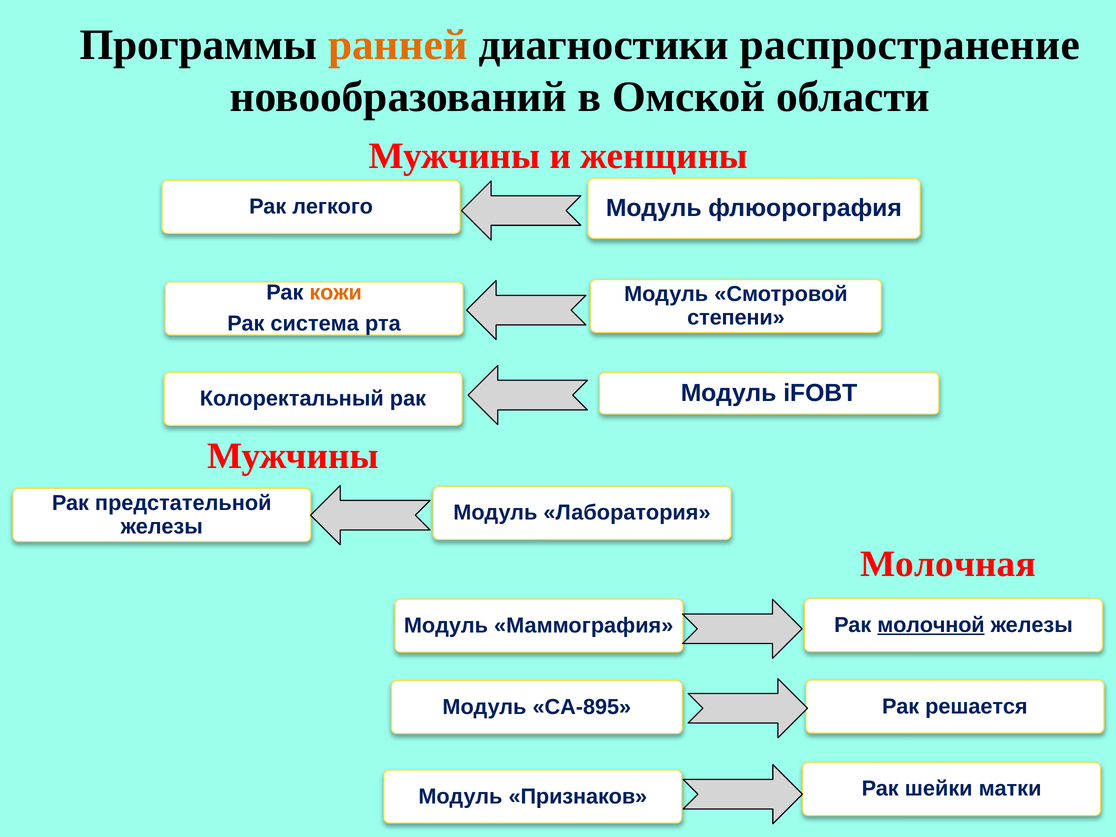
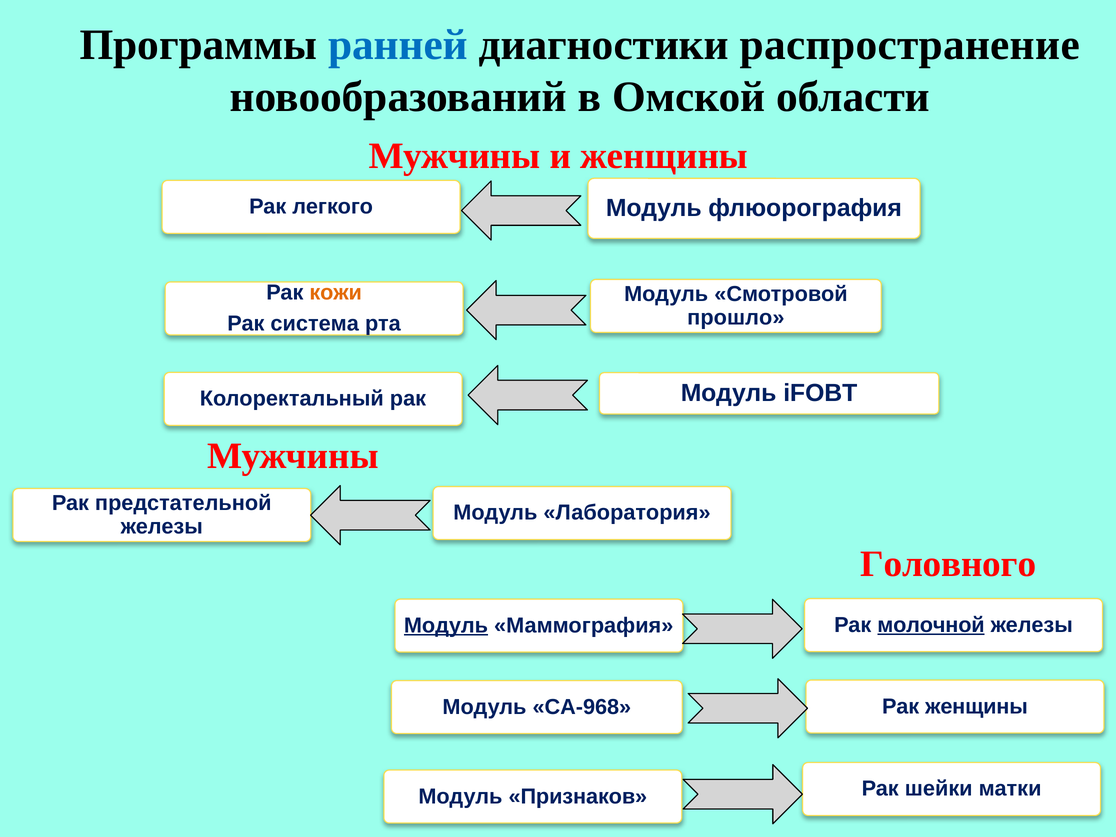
ранней colour: orange -> blue (398, 45)
степени: степени -> прошло (736, 317)
Молочная: Молочная -> Головного (948, 564)
Модуль underline: none -> present (446, 625)
Рак решается: решается -> женщины (977, 706)
СА-895: СА-895 -> СА-968 (582, 707)
